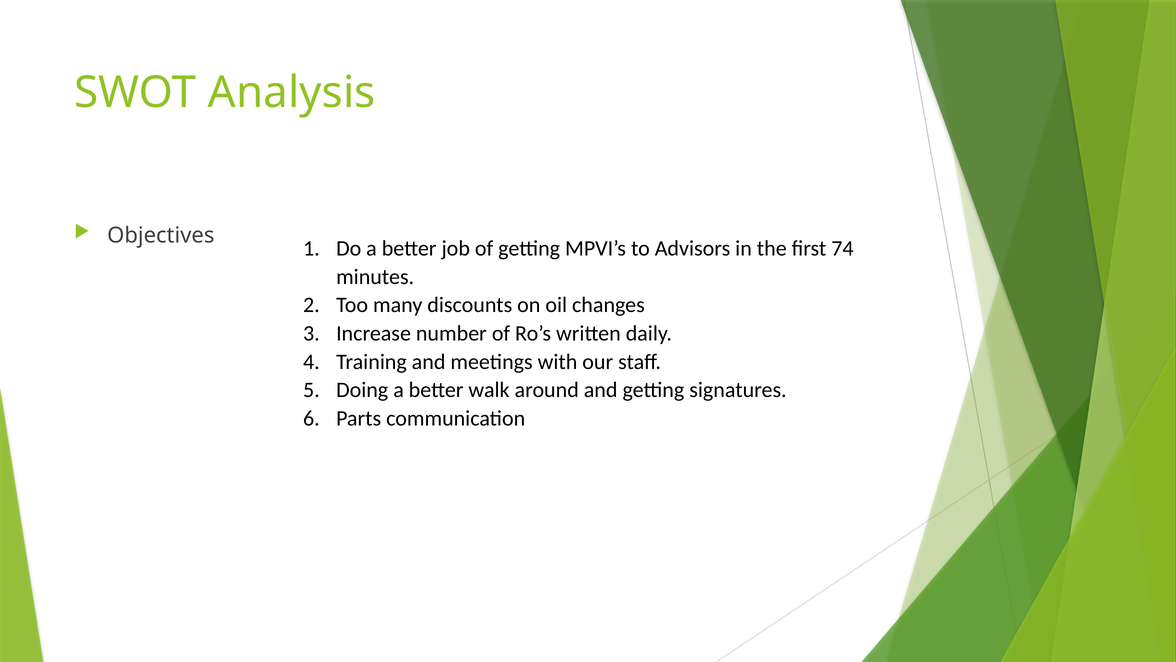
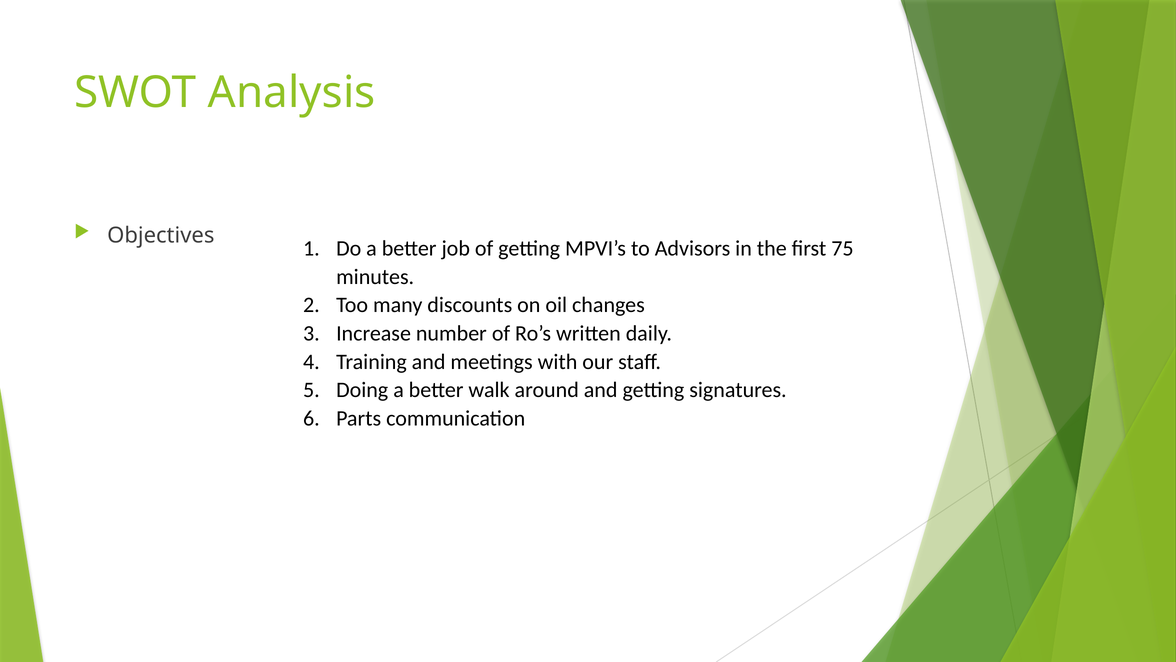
74: 74 -> 75 (842, 248)
